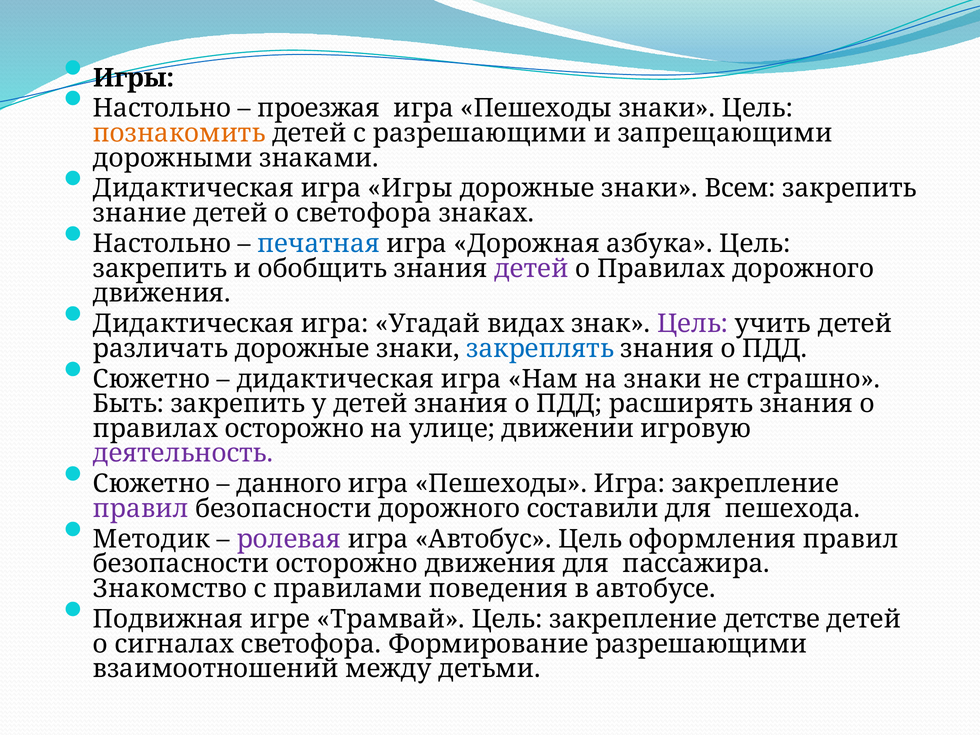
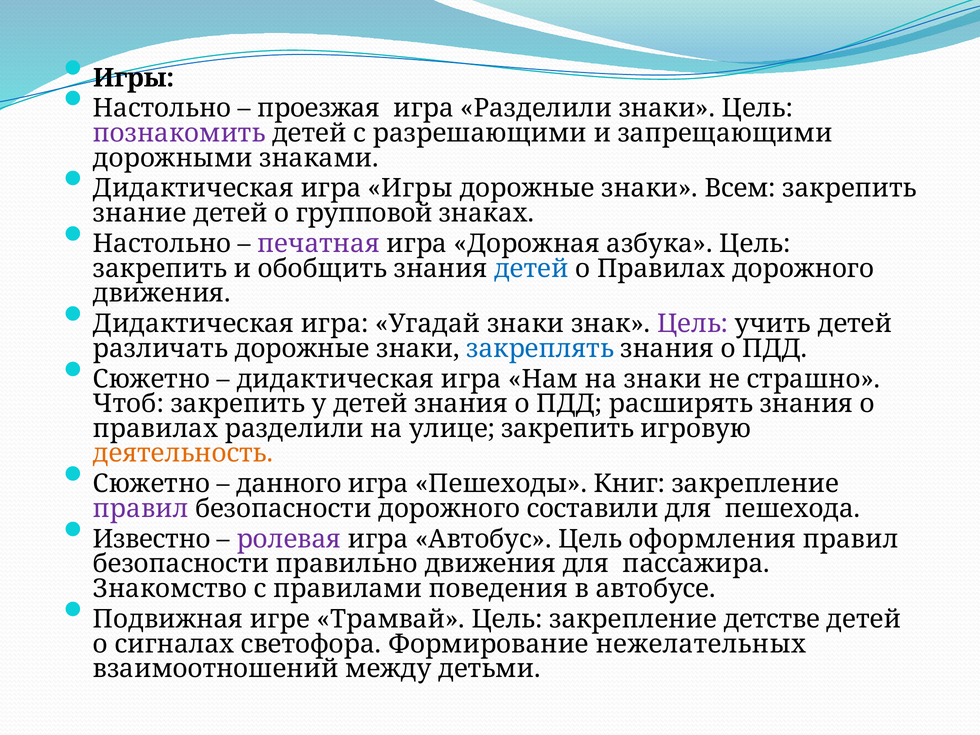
Пешеходы: Пешеходы -> Разделили (536, 108)
познакомить colour: orange -> purple (179, 133)
о светофора: светофора -> групповой (364, 213)
печатная colour: blue -> purple (319, 244)
детей colour: purple -> blue (531, 268)
Угадай видах: видах -> знаки (526, 324)
Быть: Быть -> Чтоб (128, 404)
правилах осторожно: осторожно -> разделили (294, 429)
улице движении: движении -> закрепить (568, 429)
деятельность colour: purple -> orange (183, 453)
Пешеходы Игра: Игра -> Книг (630, 484)
Методик: Методик -> Известно (152, 539)
безопасности осторожно: осторожно -> правильно (347, 564)
Формирование разрешающими: разрешающими -> нежелательных (701, 644)
